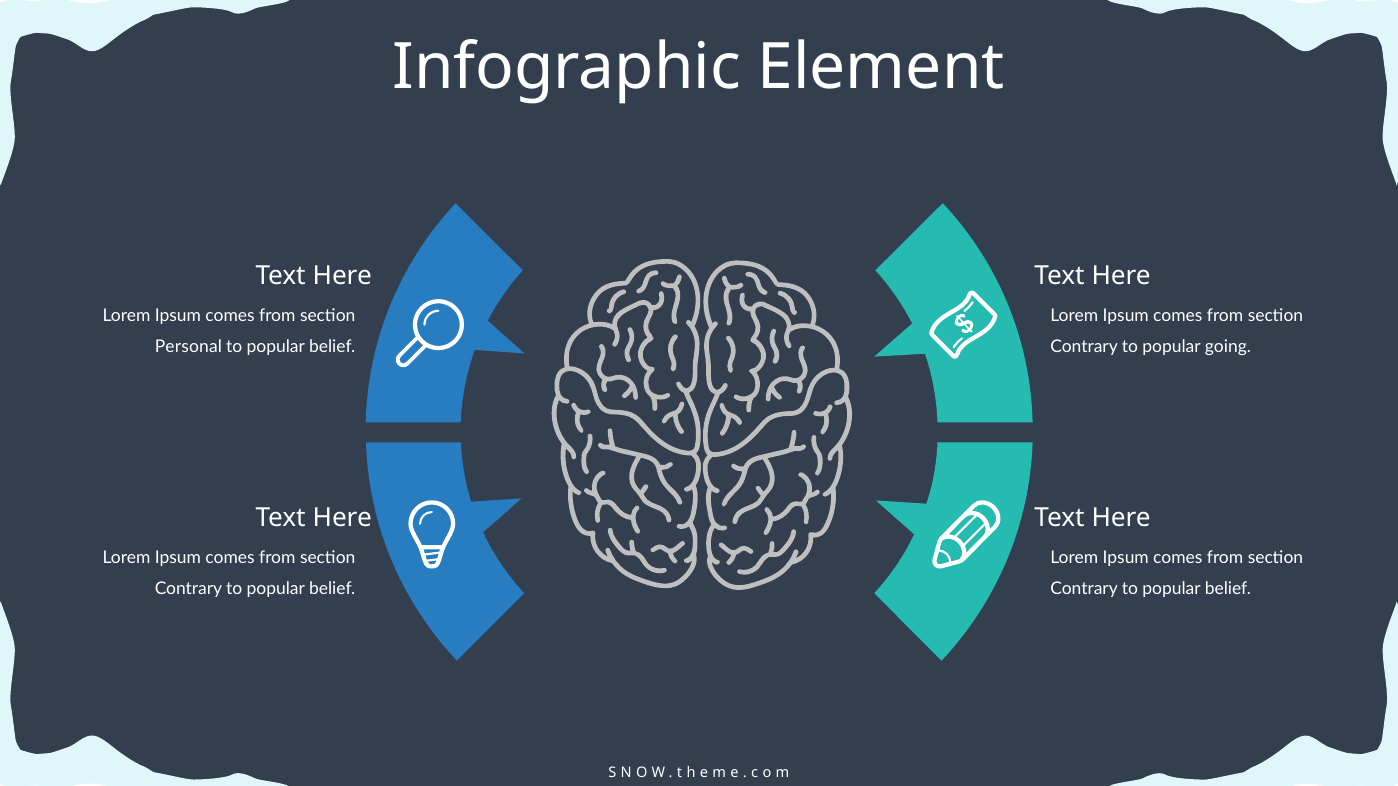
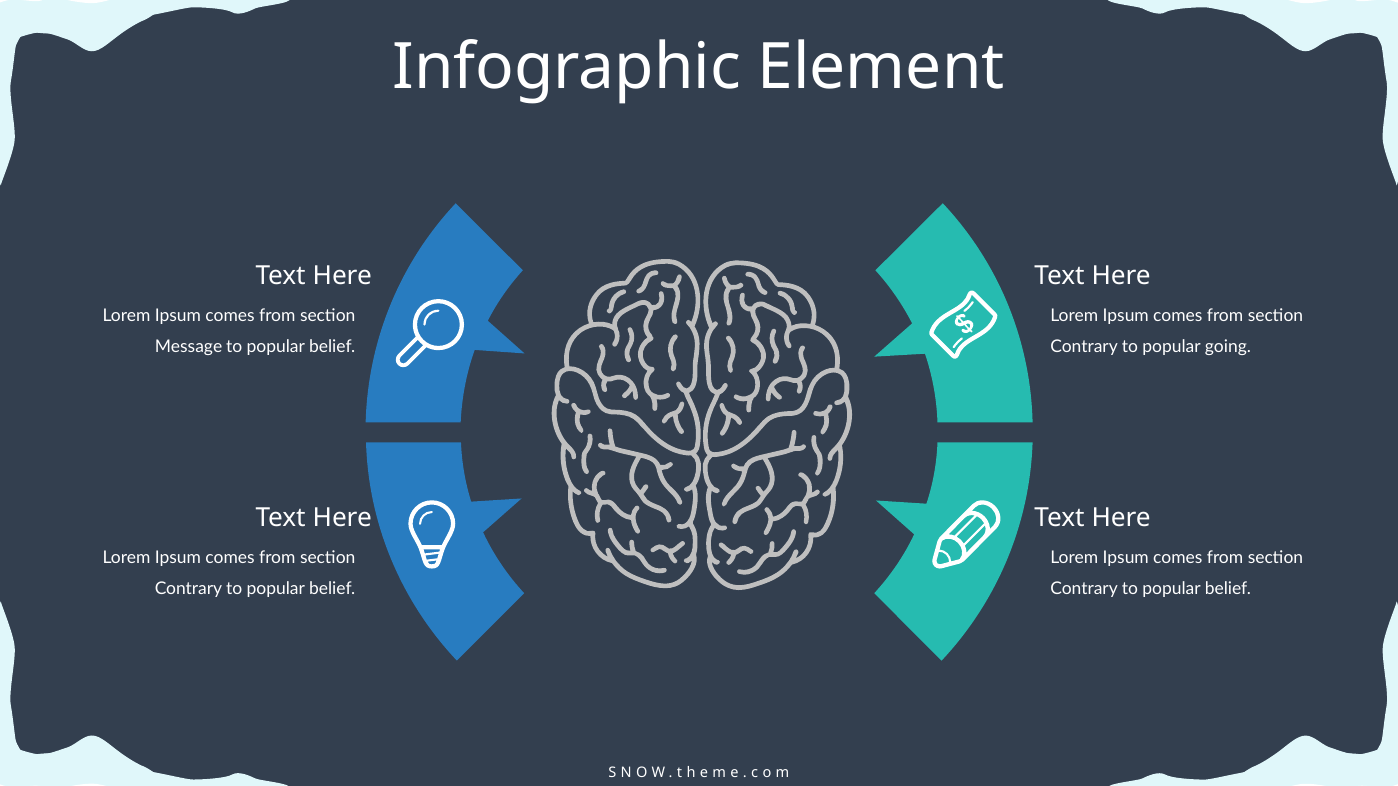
Personal: Personal -> Message (189, 347)
